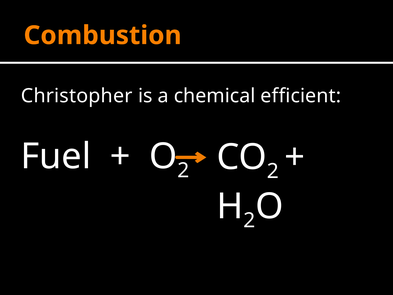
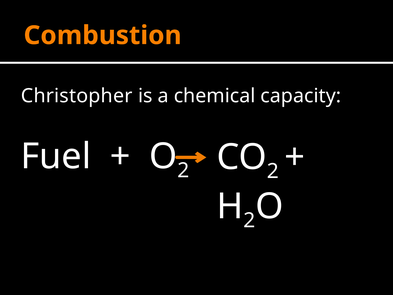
efficient: efficient -> capacity (301, 96)
